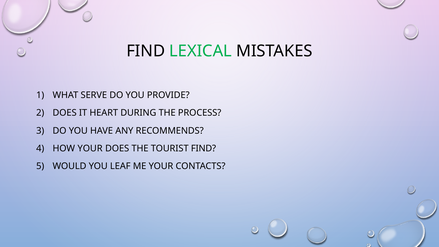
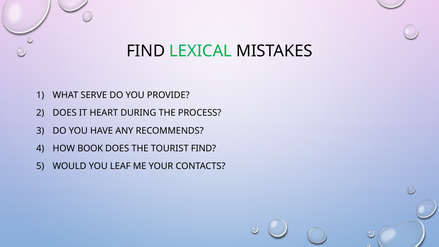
HOW YOUR: YOUR -> BOOK (90, 148)
